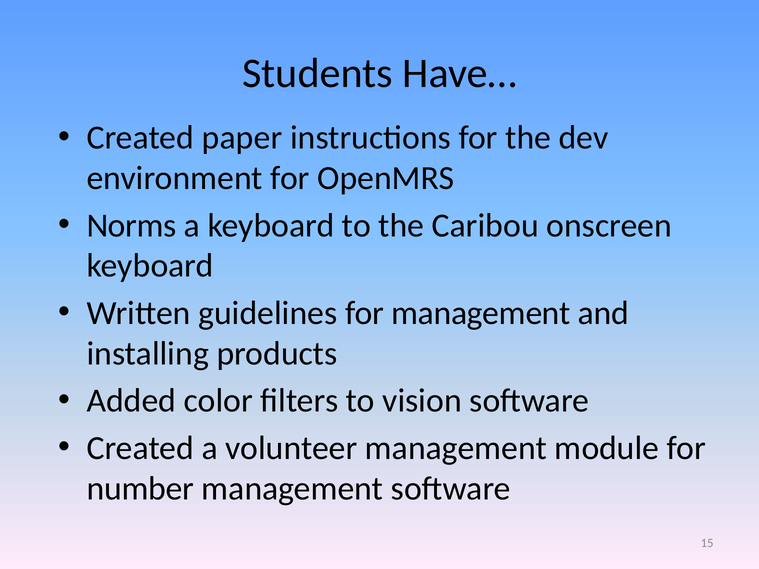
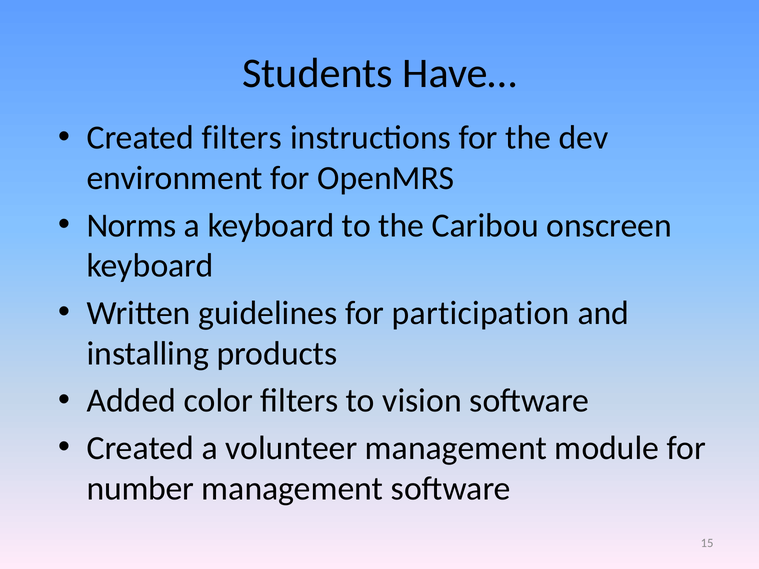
Created paper: paper -> filters (242, 138)
for management: management -> participation (481, 313)
